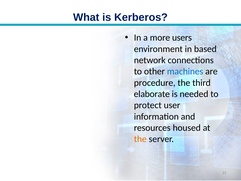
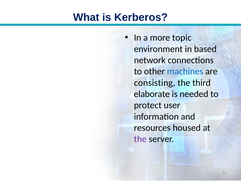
users: users -> topic (182, 38)
procedure: procedure -> consisting (155, 83)
the colour: orange -> purple (140, 139)
